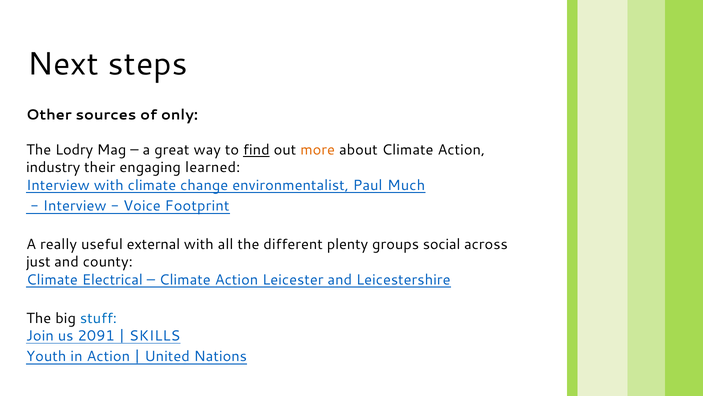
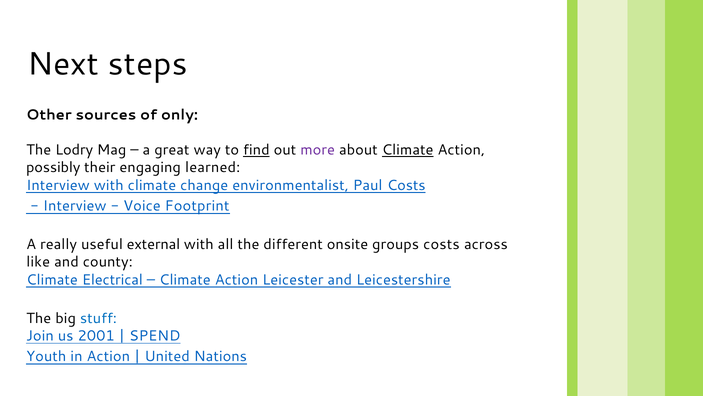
more colour: orange -> purple (318, 150)
Climate underline: none -> present (408, 150)
industry: industry -> possibly (53, 167)
Paul Much: Much -> Costs (406, 185)
plenty: plenty -> onsite (347, 244)
groups social: social -> costs (441, 244)
just: just -> like (38, 262)
2091: 2091 -> 2001 (96, 335)
SKILLS: SKILLS -> SPEND (155, 335)
